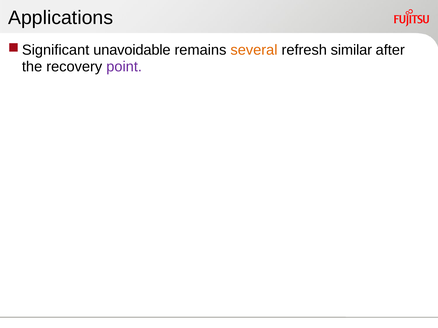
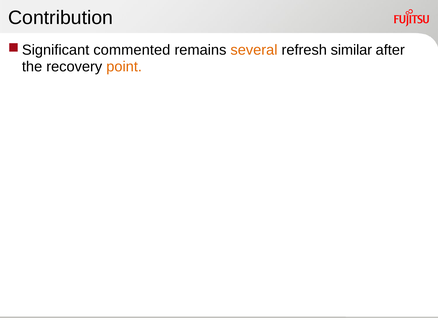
Applications: Applications -> Contribution (61, 18)
unavoidable: unavoidable -> commented (132, 50)
point colour: purple -> orange (124, 67)
